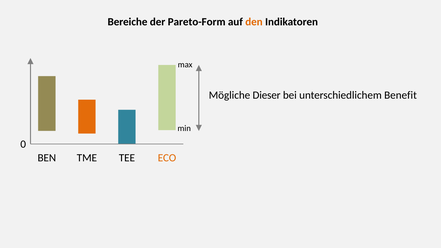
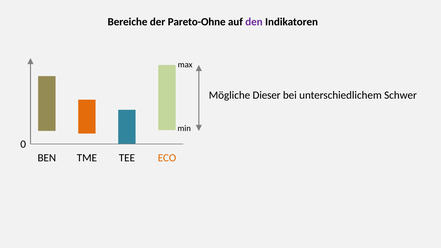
Pareto-Form: Pareto-Form -> Pareto-Ohne (197, 22)
den colour: orange -> purple (254, 22)
Benefit: Benefit -> Schwer (401, 95)
